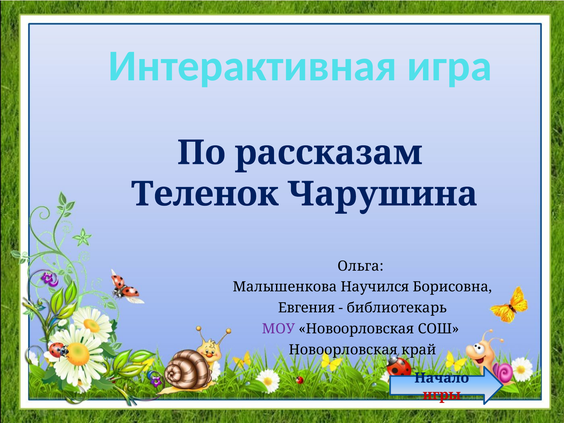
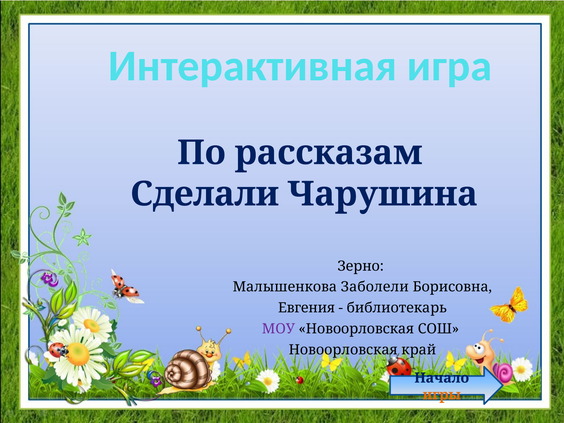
Теленок: Теленок -> Сделали (205, 194)
Ольга: Ольга -> Зерно (361, 266)
Научился: Научился -> Заболели (375, 287)
игры colour: red -> orange (442, 395)
